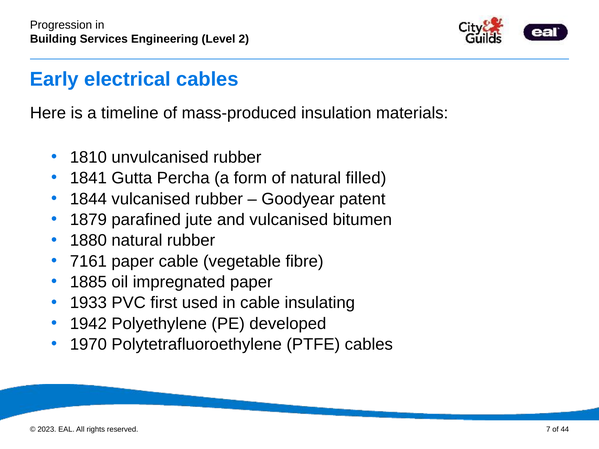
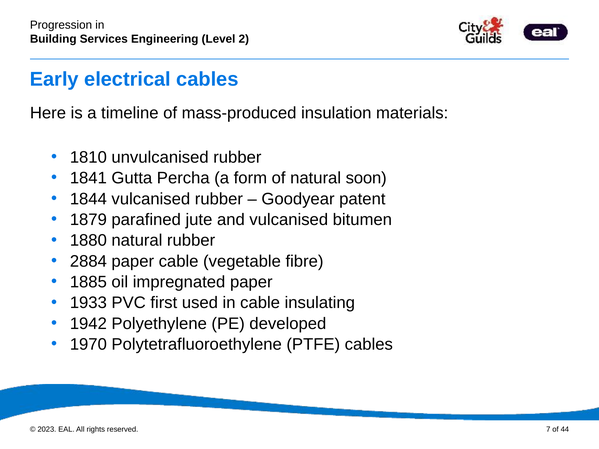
filled: filled -> soon (366, 178)
7161: 7161 -> 2884 (88, 261)
